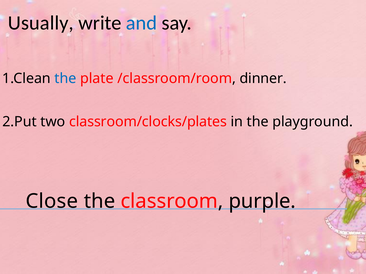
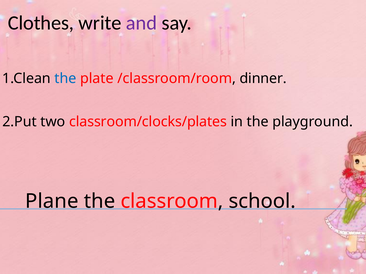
Usually: Usually -> Clothes (41, 23)
and colour: blue -> purple (141, 23)
Close: Close -> Plane (52, 202)
purple: purple -> school (262, 202)
